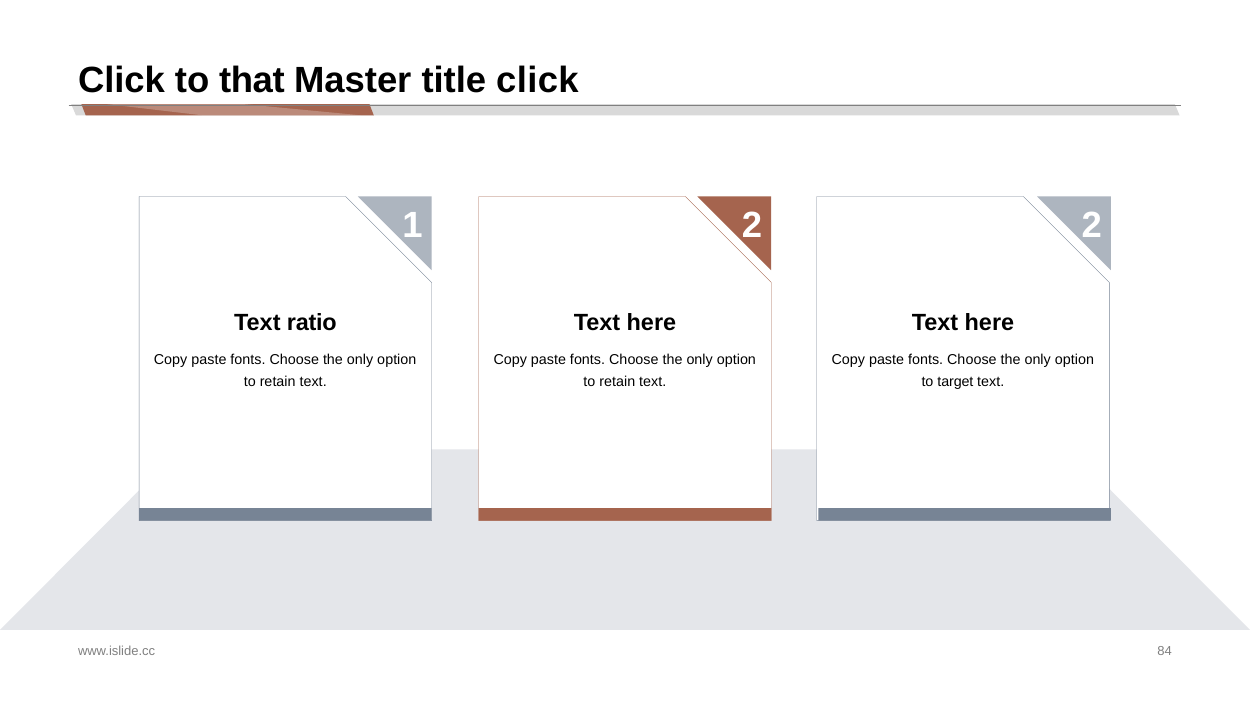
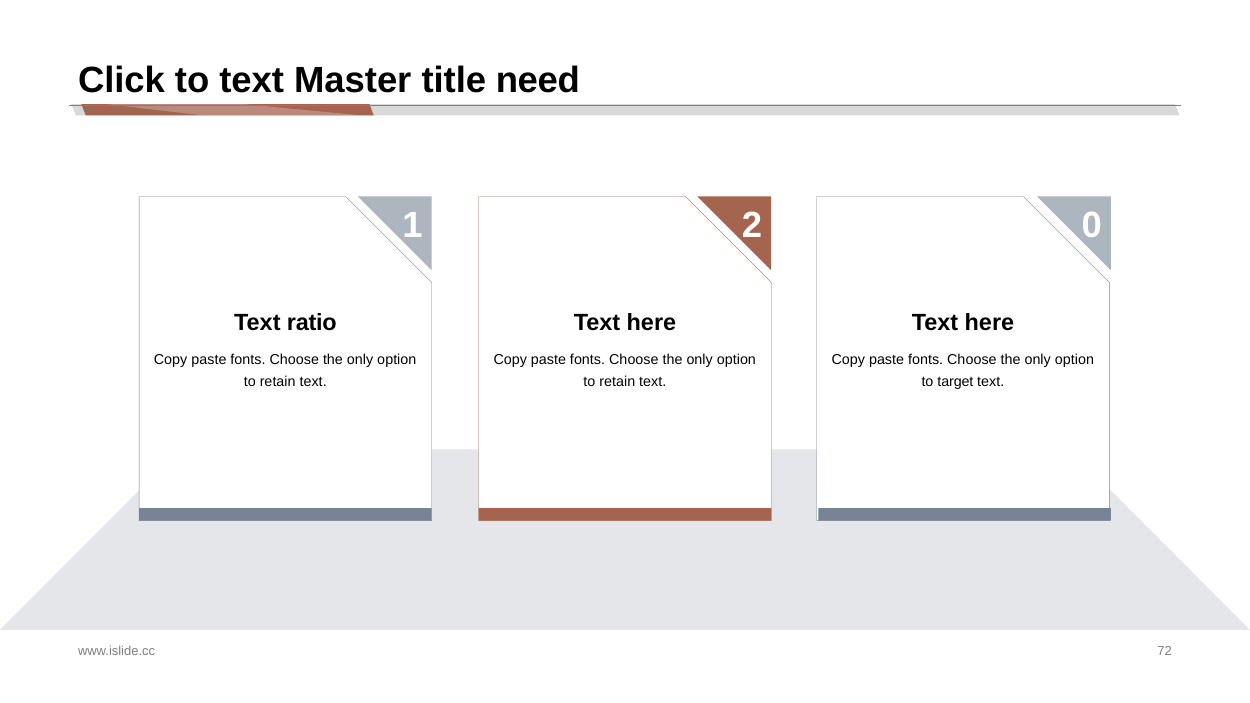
to that: that -> text (252, 81)
title click: click -> need (538, 81)
1 2: 2 -> 0 (1092, 226)
84: 84 -> 72 (1165, 651)
